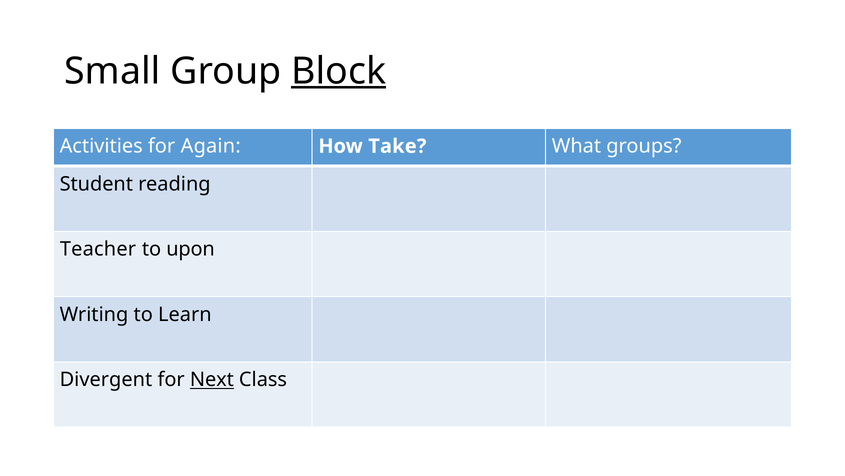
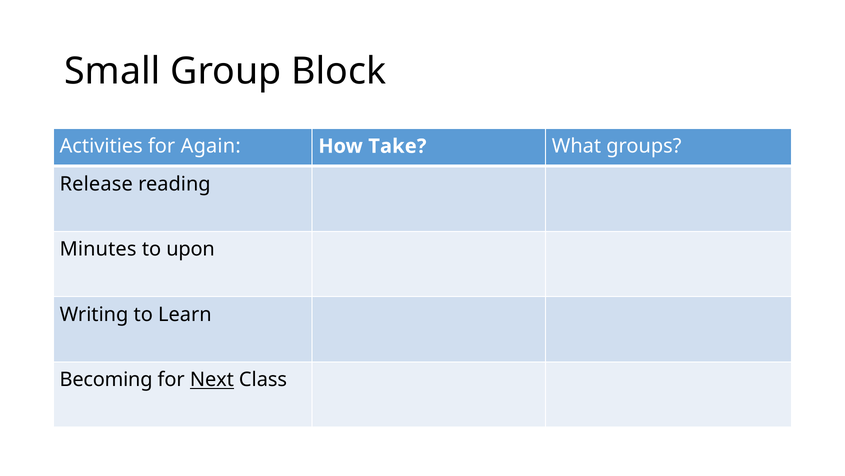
Block underline: present -> none (339, 71)
Student: Student -> Release (96, 184)
Teacher: Teacher -> Minutes (98, 249)
Divergent: Divergent -> Becoming (106, 379)
